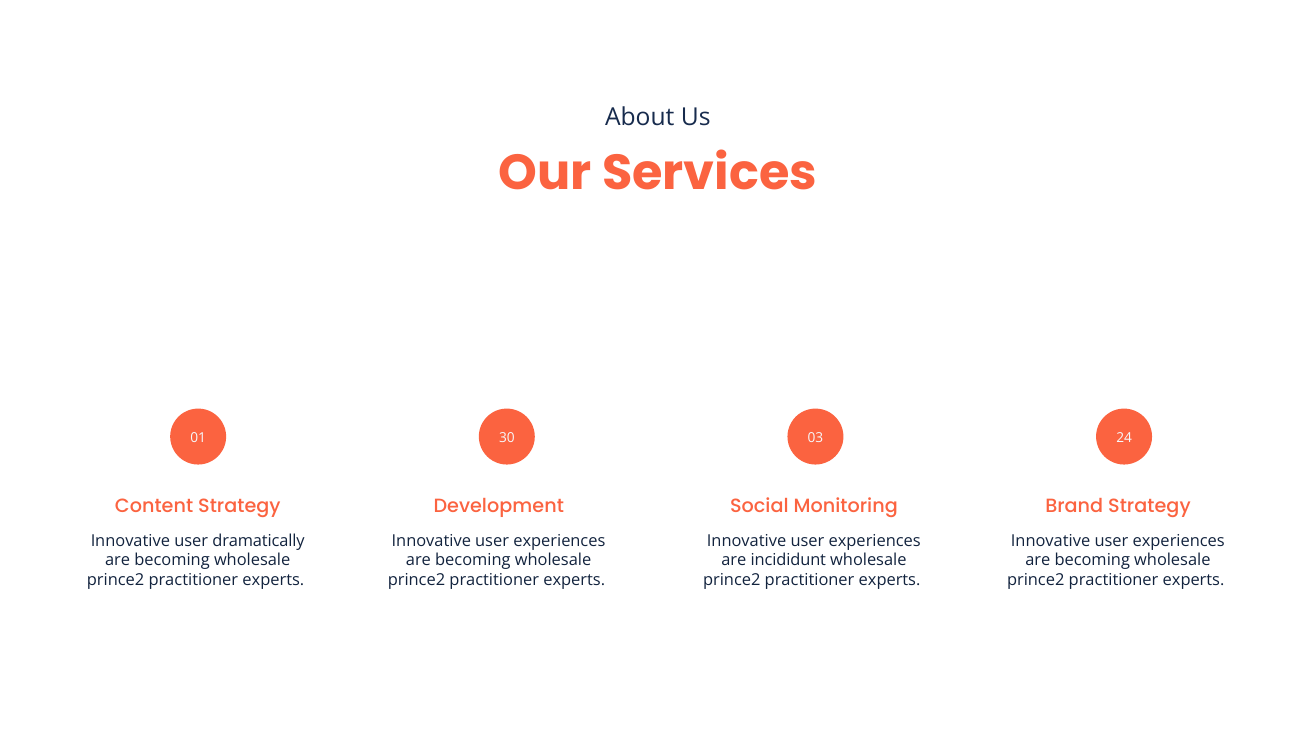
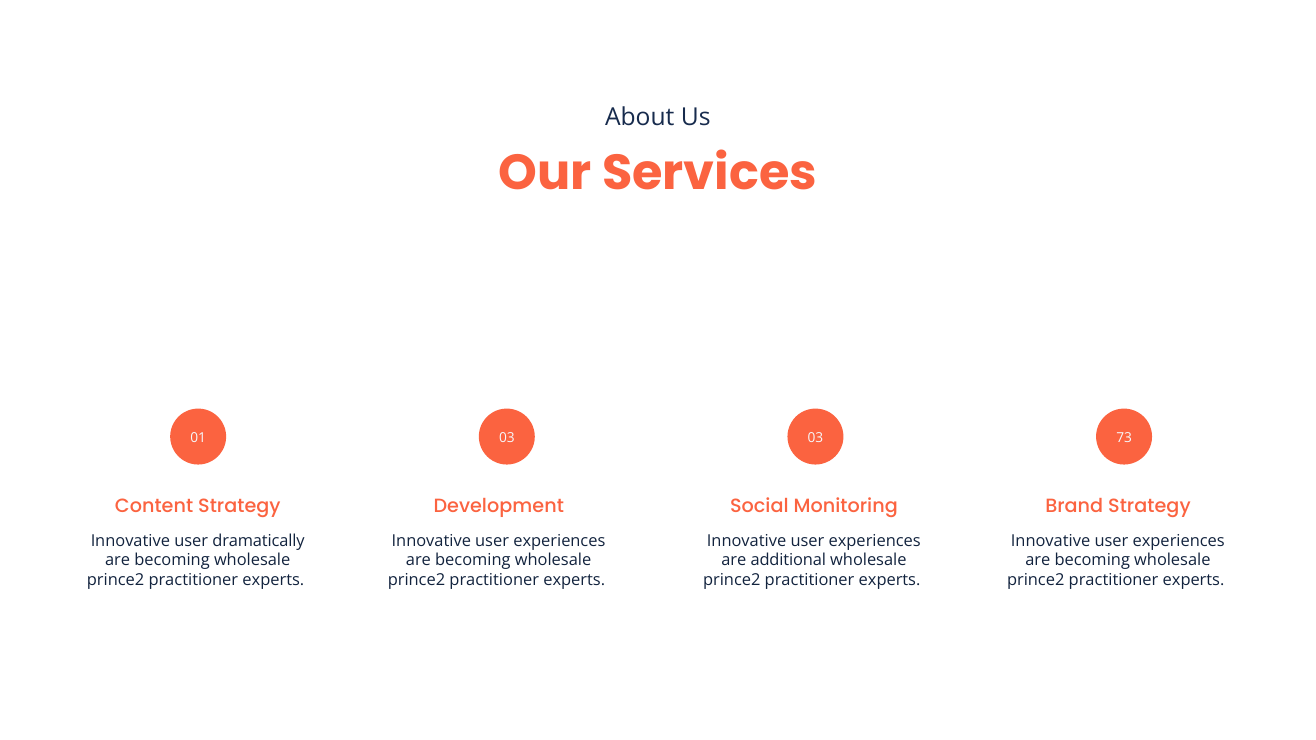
01 30: 30 -> 03 (507, 438)
24: 24 -> 73 (1124, 438)
incididunt: incididunt -> additional (788, 561)
